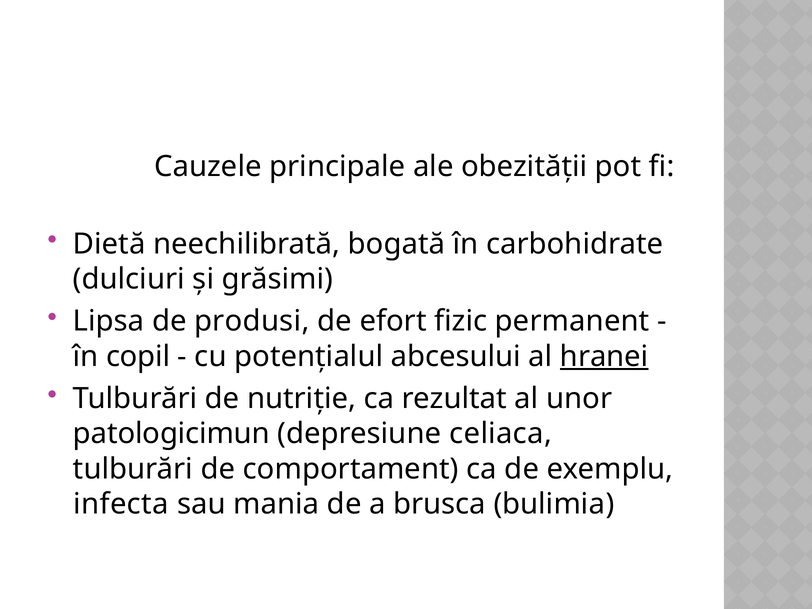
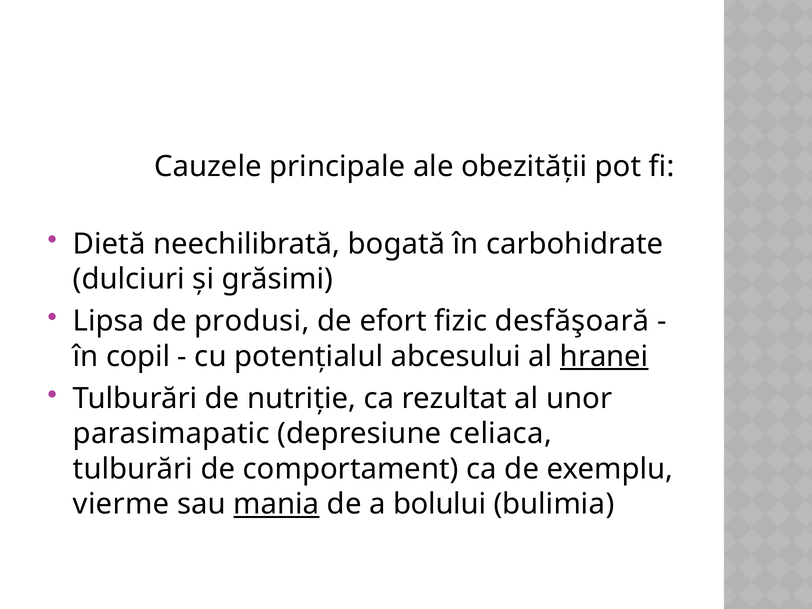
permanent: permanent -> desfăşoară (572, 321)
patologicimun: patologicimun -> parasimapatic (171, 434)
infecta: infecta -> vierme (121, 504)
mania underline: none -> present (276, 504)
brusca: brusca -> bolului (440, 504)
